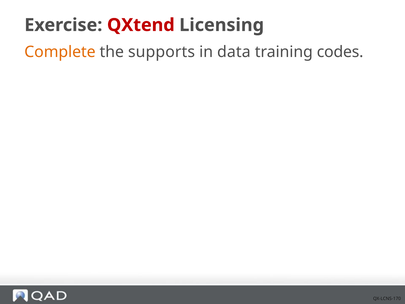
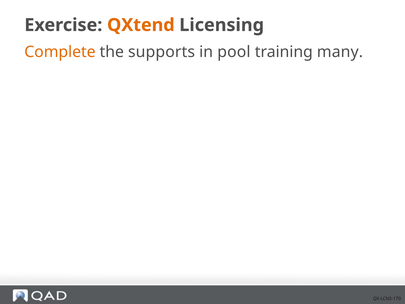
QXtend colour: red -> orange (141, 25)
data: data -> pool (234, 52)
codes: codes -> many (340, 52)
